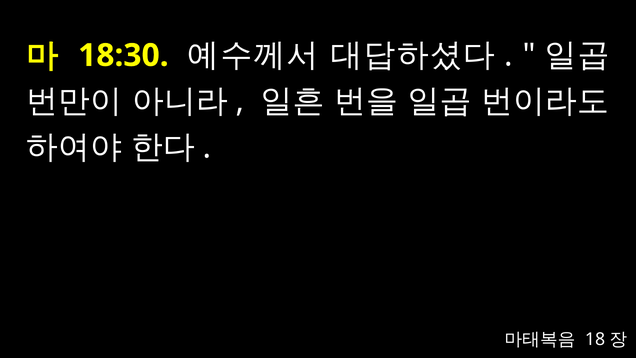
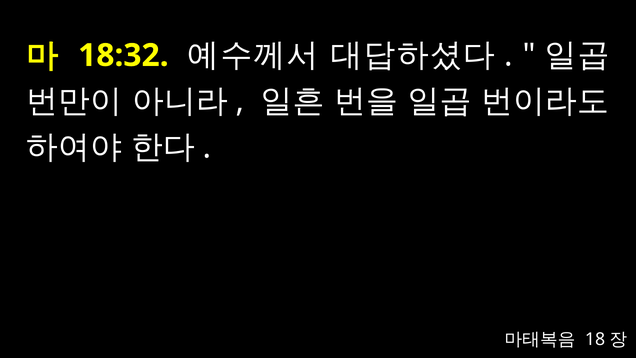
18:30: 18:30 -> 18:32 (123, 55)
